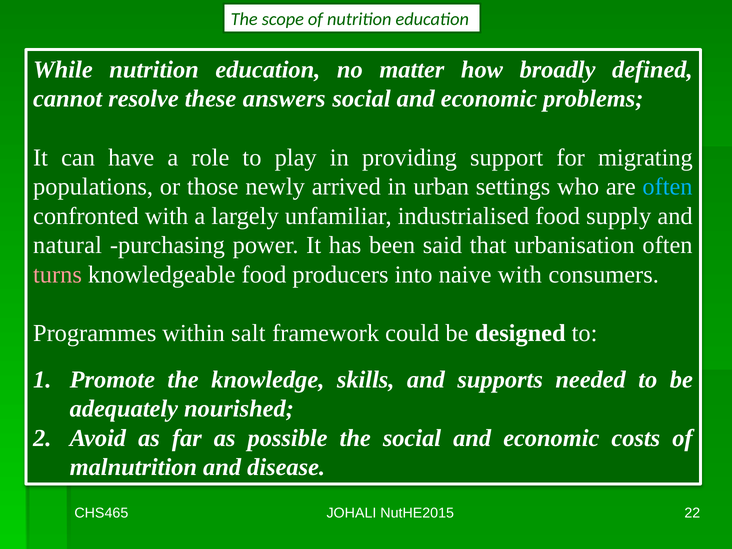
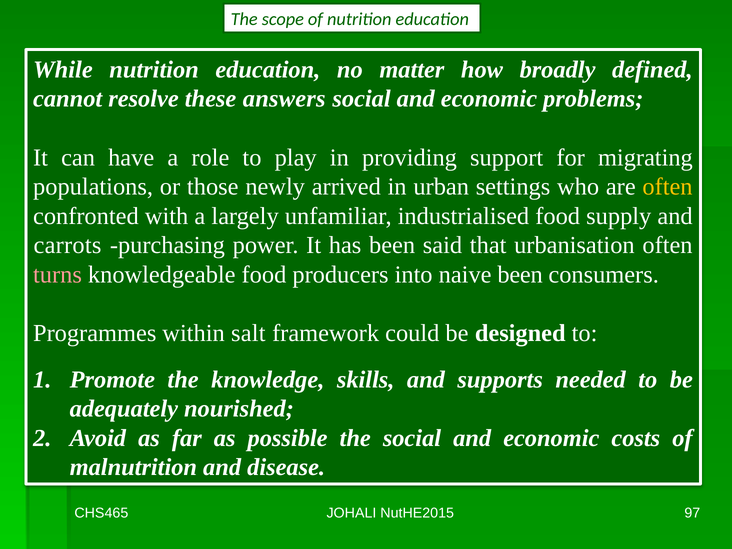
often colour: light blue -> yellow (667, 187)
natural: natural -> carrots (67, 245)
naive with: with -> been (520, 275)
22: 22 -> 97 (692, 513)
